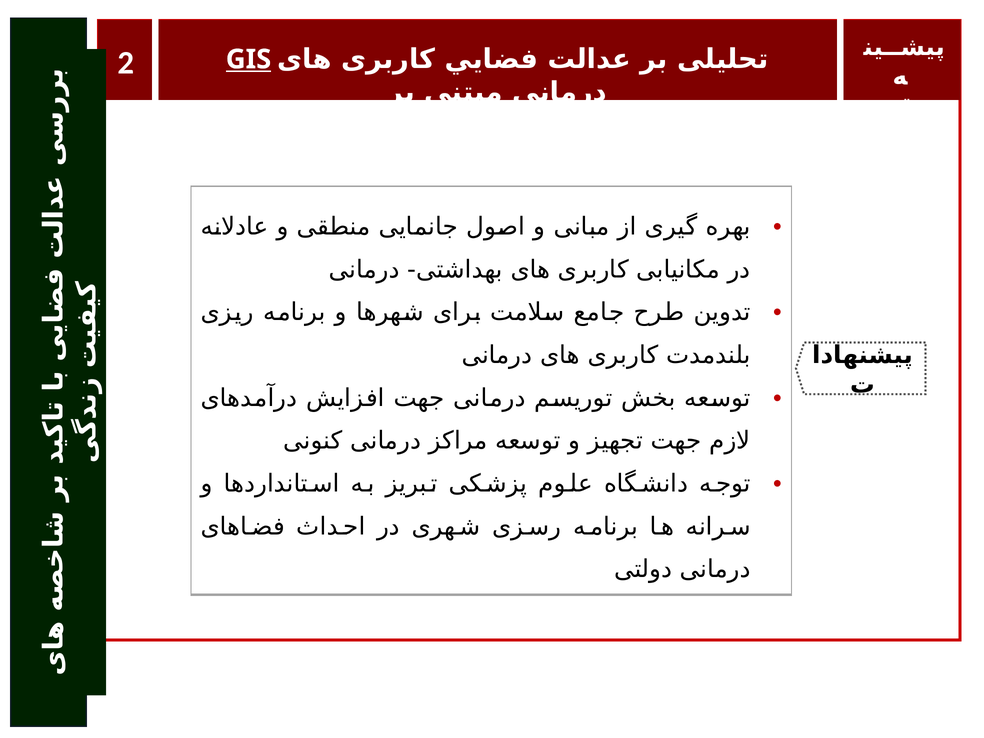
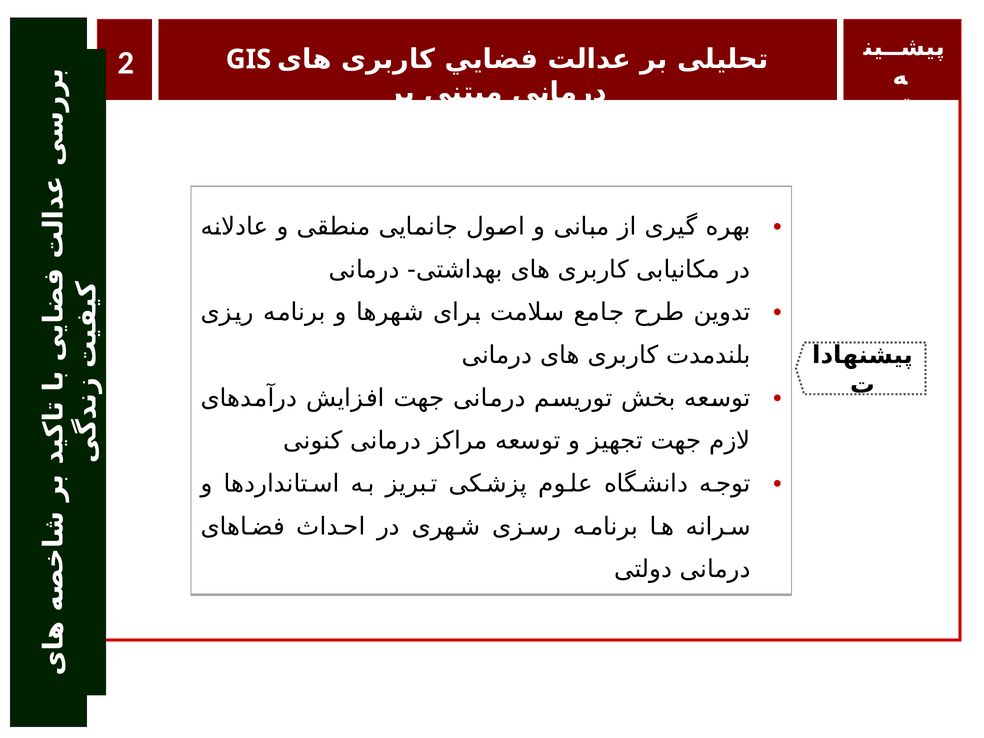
GIS underline: present -> none (248, 59)
